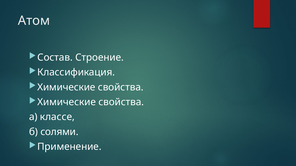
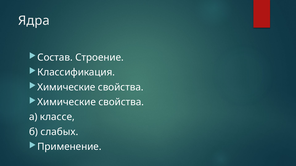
Атом: Атом -> Ядра (34, 21)
солями: солями -> слабых (59, 132)
